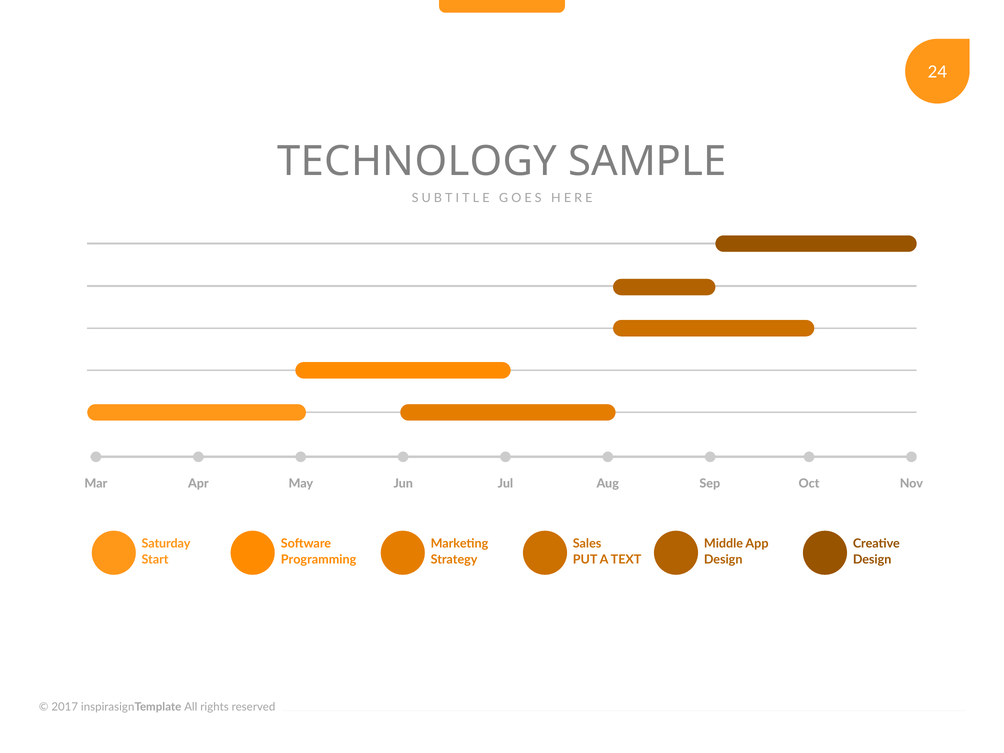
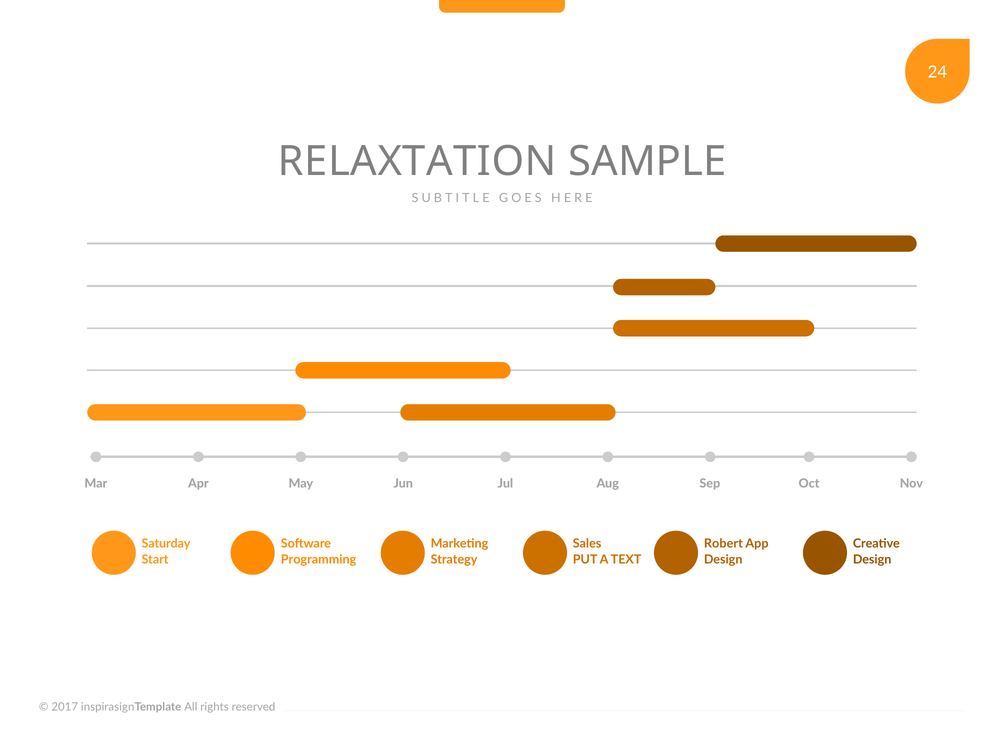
TECHNOLOGY: TECHNOLOGY -> RELAXTATION (417, 161)
Middle: Middle -> Robert (723, 543)
